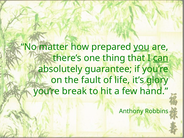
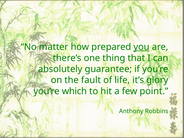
can underline: present -> none (161, 58)
break: break -> which (74, 91)
hand: hand -> point (154, 91)
